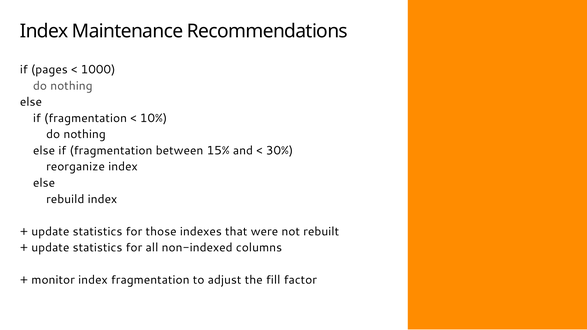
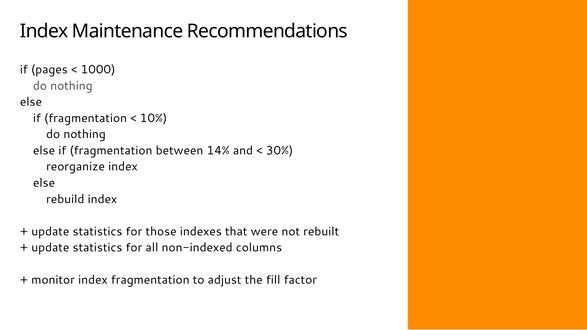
15%: 15% -> 14% (218, 151)
